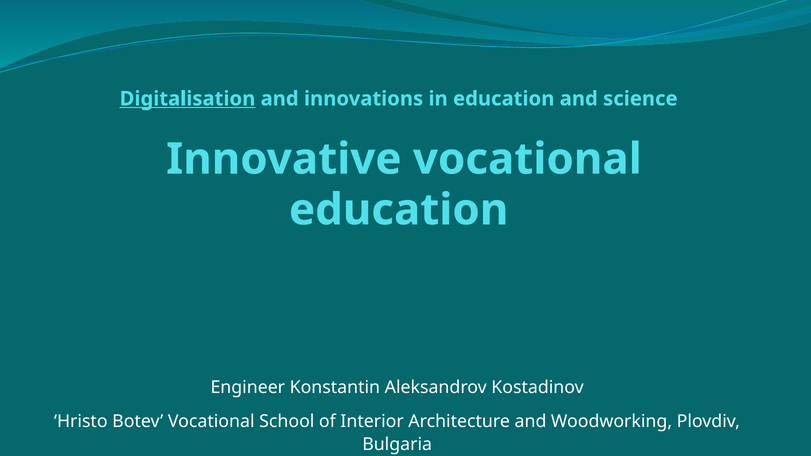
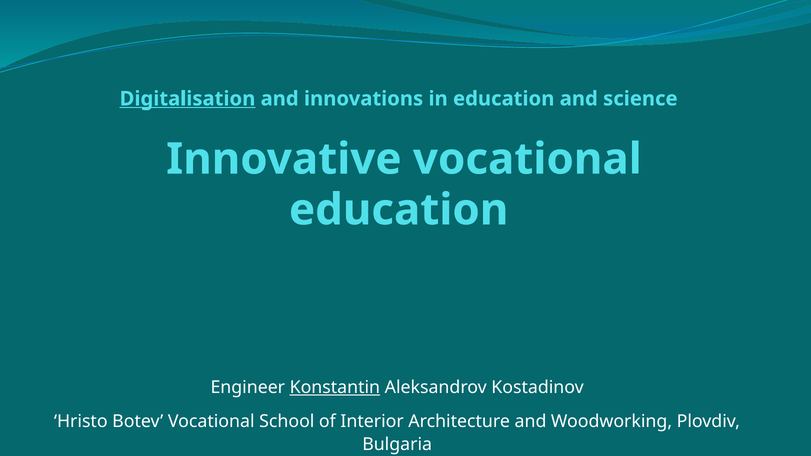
Konstantin underline: none -> present (335, 387)
